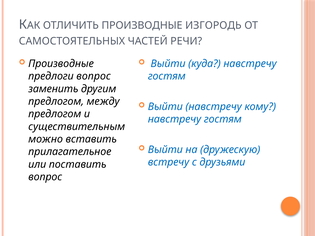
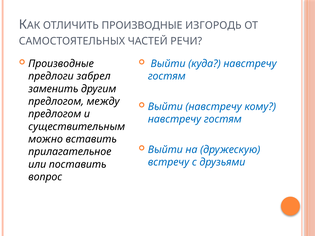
предлоги вопрос: вопрос -> забрел (94, 76)
